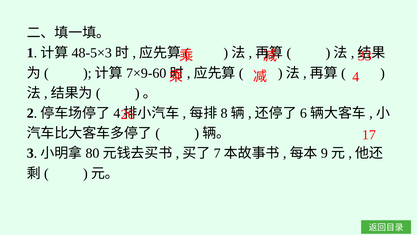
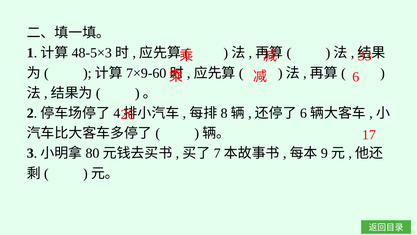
4: 4 -> 6 (356, 77)
